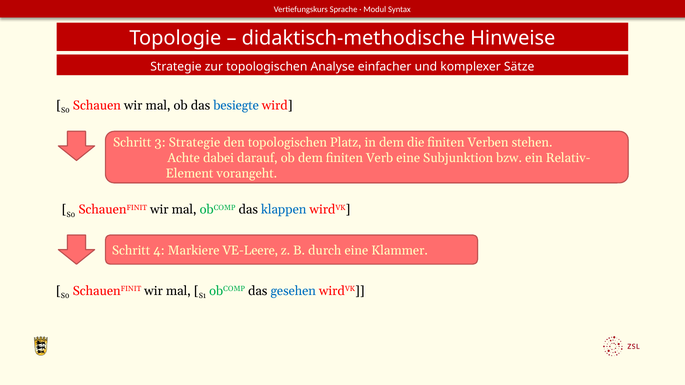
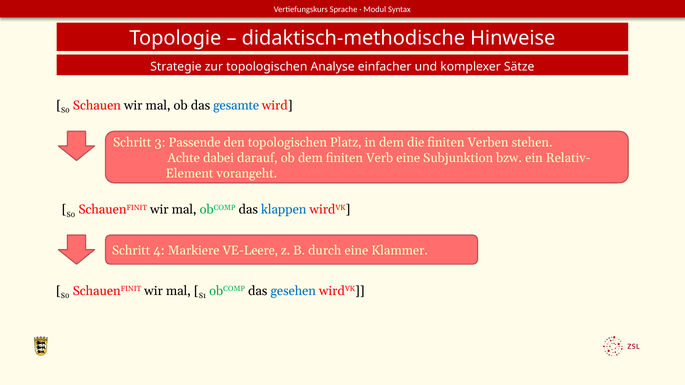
besiegte: besiegte -> gesamte (236, 106)
3 Strategie: Strategie -> Passende (195, 143)
